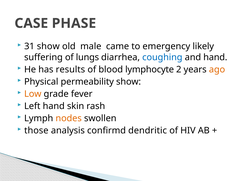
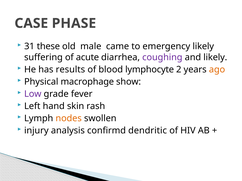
31 show: show -> these (48, 46)
lungs: lungs -> acute (87, 57)
coughing colour: blue -> purple (162, 57)
and hand: hand -> likely (215, 57)
permeability: permeability -> macrophage (87, 82)
Low colour: orange -> purple (33, 94)
those: those -> injury (36, 131)
